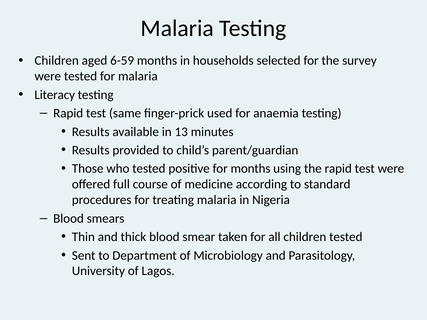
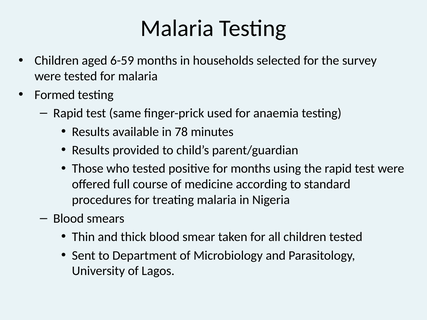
Literacy: Literacy -> Formed (55, 95)
13: 13 -> 78 (181, 132)
